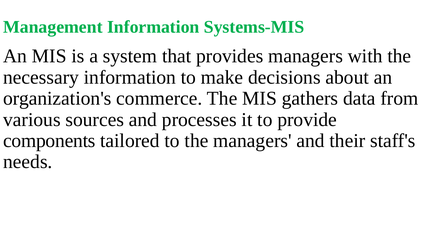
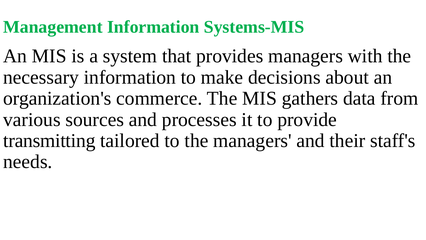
components: components -> transmitting (49, 141)
